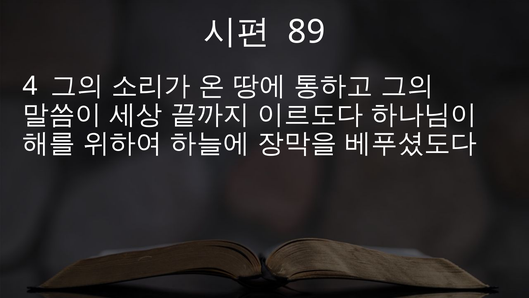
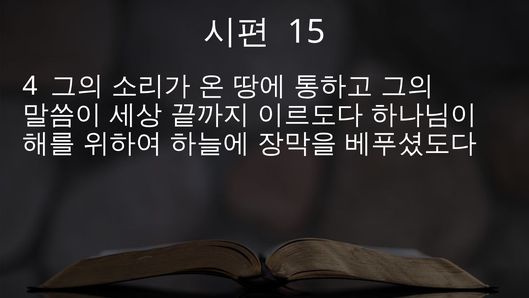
89: 89 -> 15 (306, 32)
